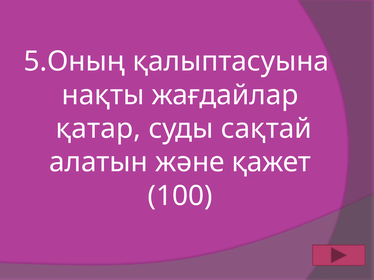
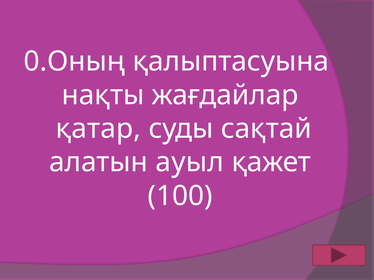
5.Оның: 5.Оның -> 0.Оның (74, 62)
және: және -> ауыл (190, 163)
